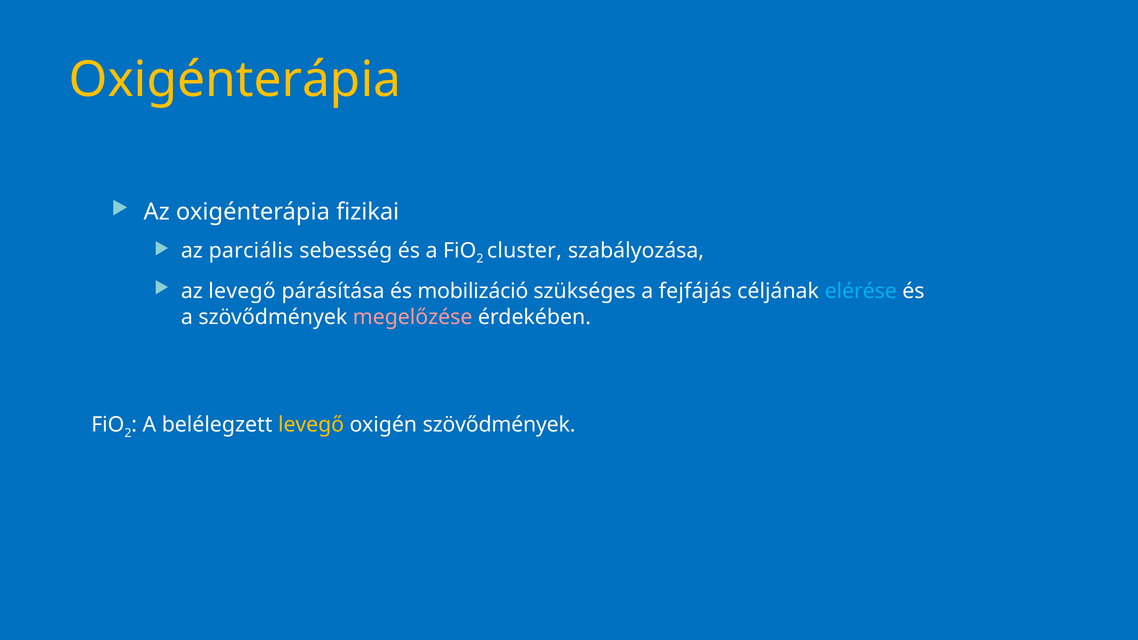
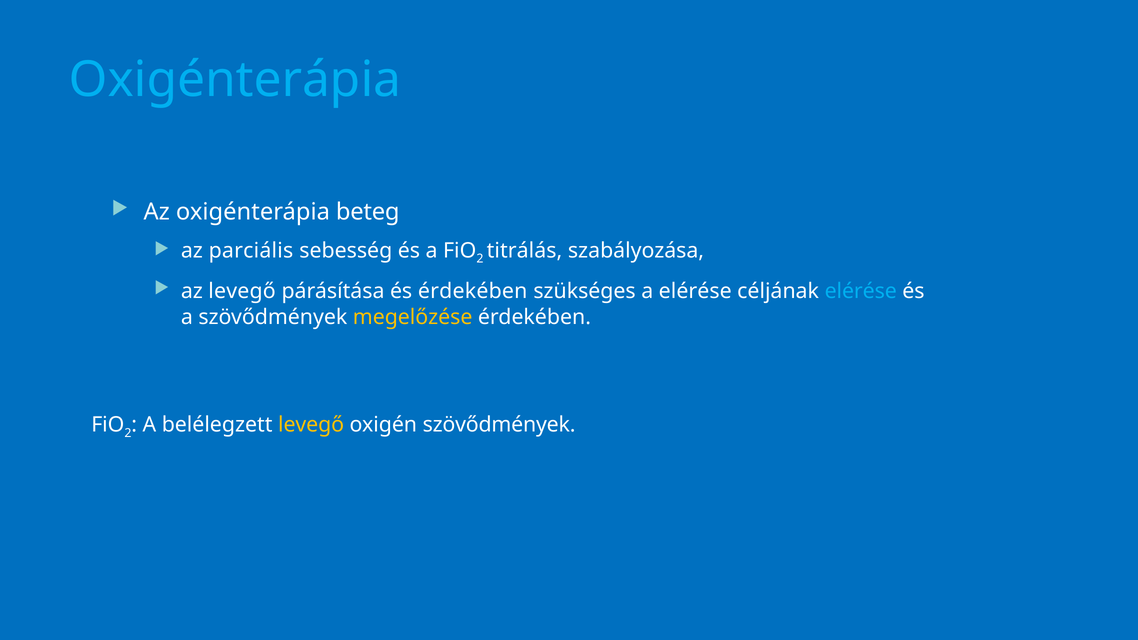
Oxigénterápia colour: yellow -> light blue (235, 80)
fizikai: fizikai -> beteg (368, 212)
cluster: cluster -> titrálás (525, 251)
és mobilizáció: mobilizáció -> érdekében (473, 291)
a fejfájás: fejfájás -> elérése (695, 291)
megelőzése colour: pink -> yellow (413, 317)
